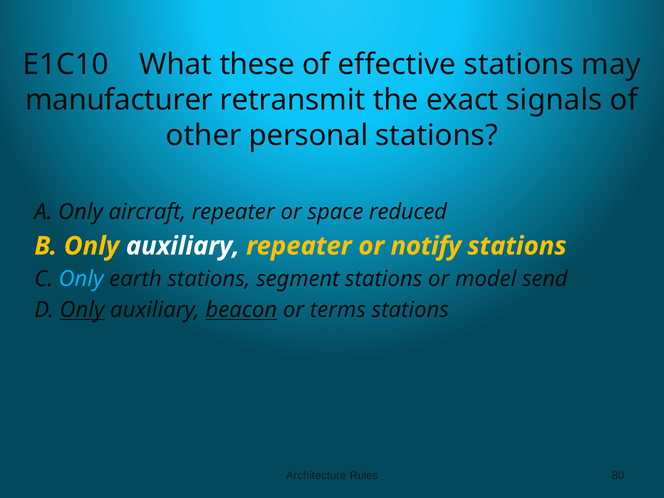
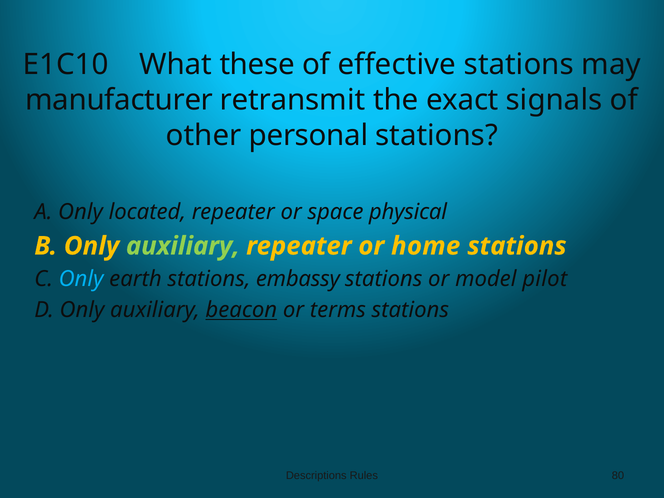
aircraft: aircraft -> located (147, 212)
reduced: reduced -> physical (408, 212)
auxiliary colour: white -> light green (183, 246)
notify: notify -> home (426, 246)
segment: segment -> embassy (298, 279)
send: send -> pilot (545, 279)
Only underline: present -> none (82, 310)
Architecture: Architecture -> Descriptions (316, 476)
